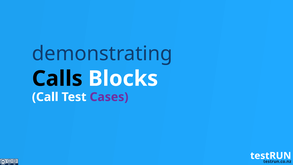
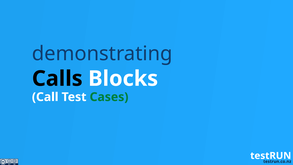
Cases colour: purple -> green (109, 97)
